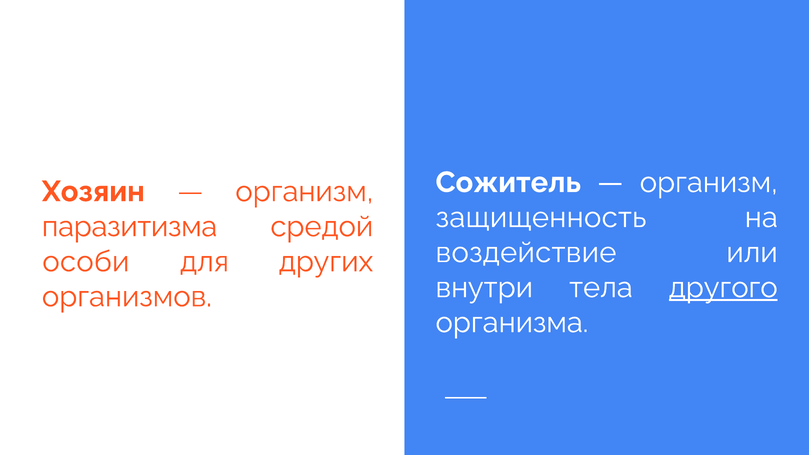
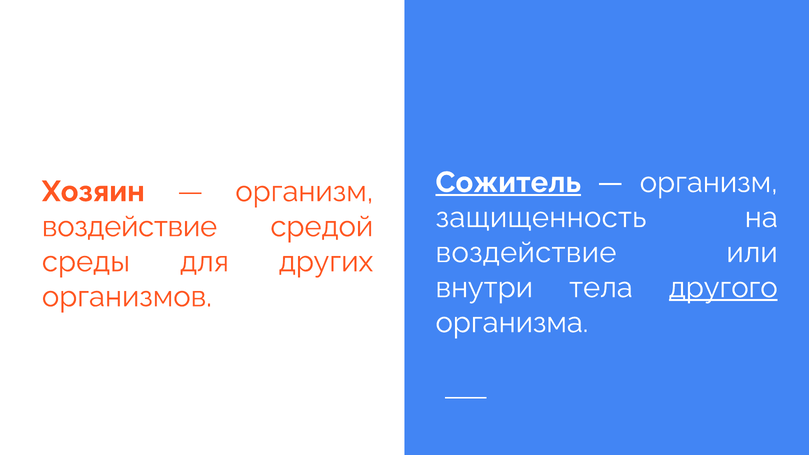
Сожитель underline: none -> present (508, 182)
паразитизма: паразитизма -> воздействие (130, 227)
особи: особи -> среды (86, 262)
